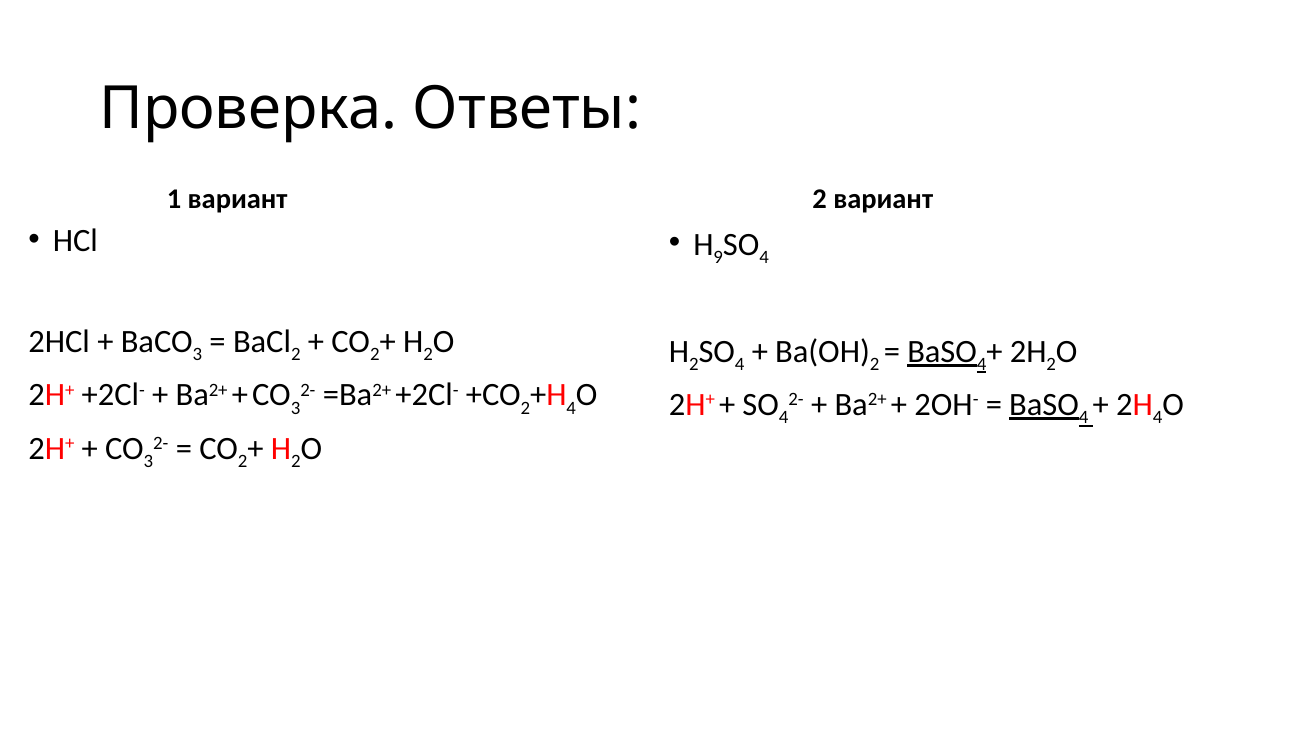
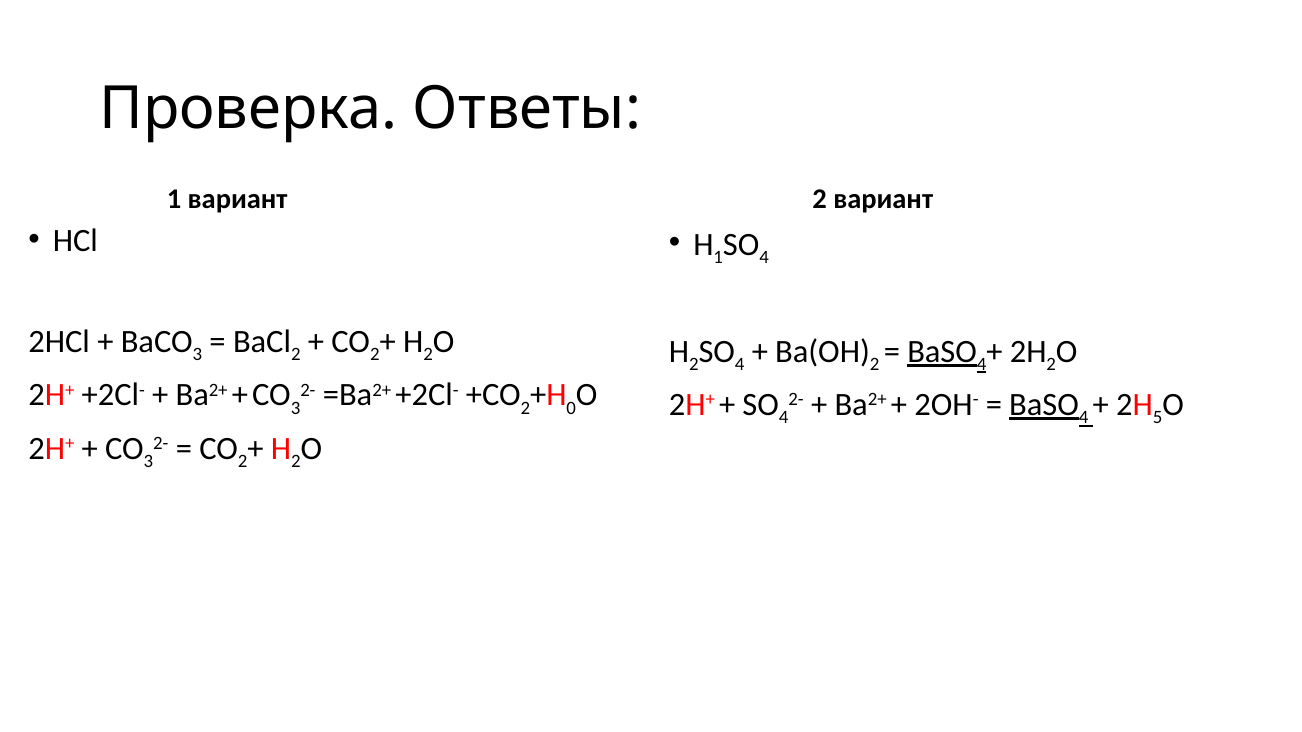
9: 9 -> 1 (718, 257)
4: 4 -> 0 (571, 408)
4: 4 -> 5 (1158, 418)
